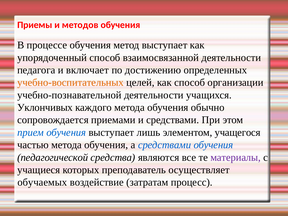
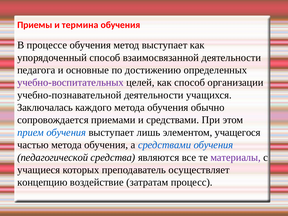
методов: методов -> термина (80, 25)
включает: включает -> основные (88, 70)
учебно-воспитательных colour: orange -> purple (70, 83)
Уклончивых: Уклончивых -> Заключалась (45, 107)
обучаемых: обучаемых -> концепцию (42, 182)
